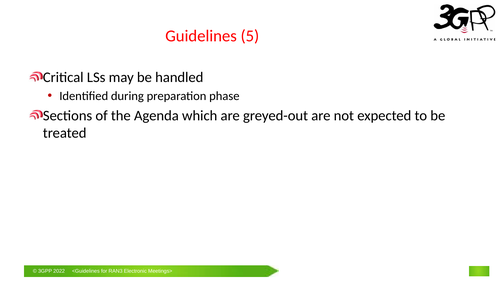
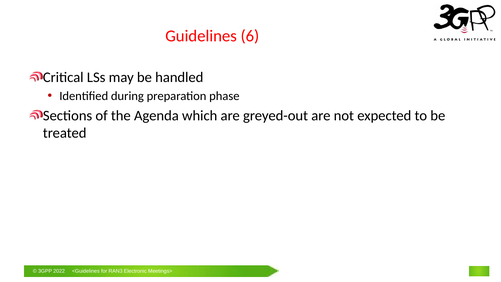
5: 5 -> 6 (250, 36)
